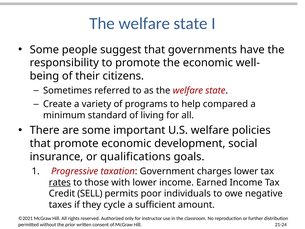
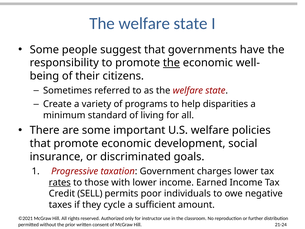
the underline: none -> present (172, 63)
compared: compared -> disparities (226, 104)
qualifications: qualifications -> discriminated (136, 157)
